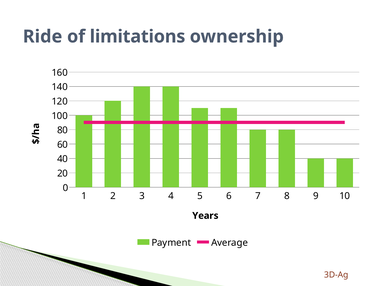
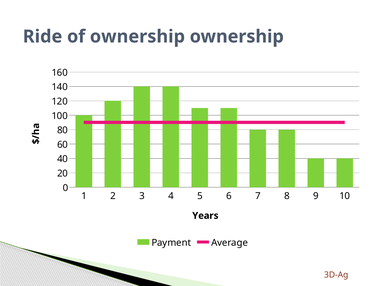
of limitations: limitations -> ownership (137, 36)
